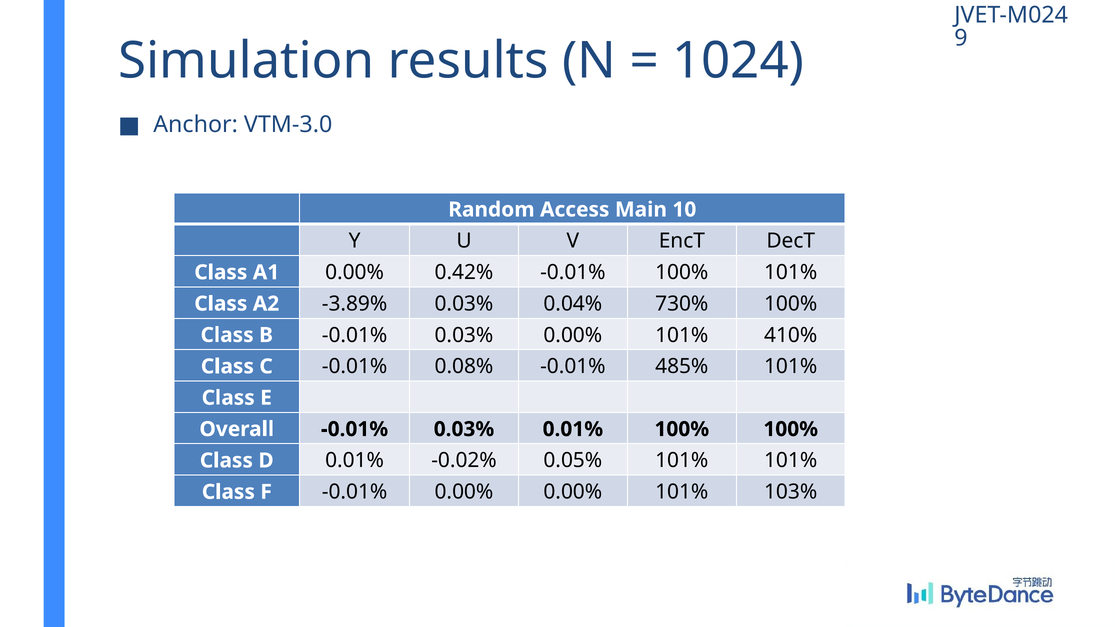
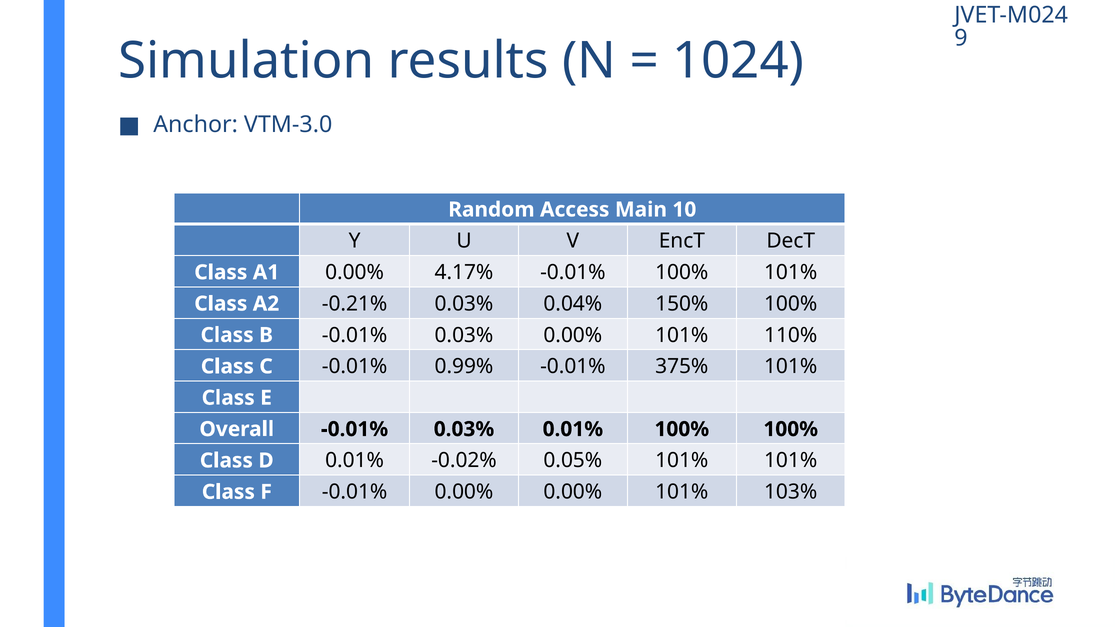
0.42%: 0.42% -> 4.17% (464, 272)
-3.89%: -3.89% -> -0.21% (355, 304)
730%: 730% -> 150% (682, 304)
410%: 410% -> 110% (791, 335)
0.08%: 0.08% -> 0.99% (464, 367)
485%: 485% -> 375% (682, 367)
